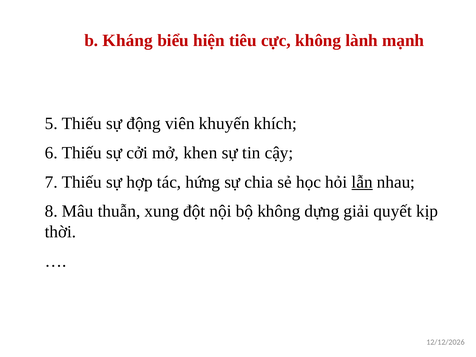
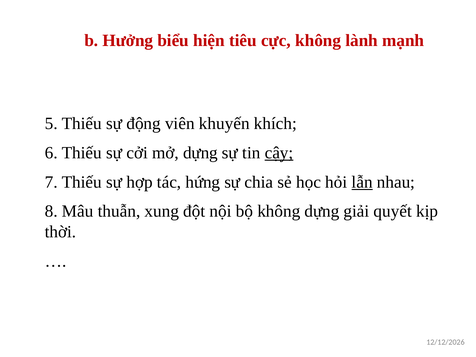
Kháng: Kháng -> Hưởng (128, 40)
mở khen: khen -> dựng (201, 153)
cậy underline: none -> present (279, 153)
